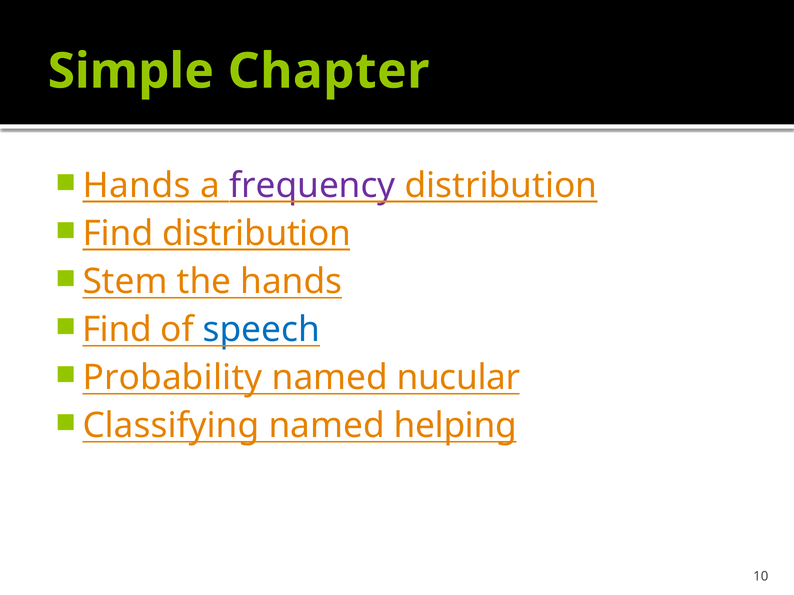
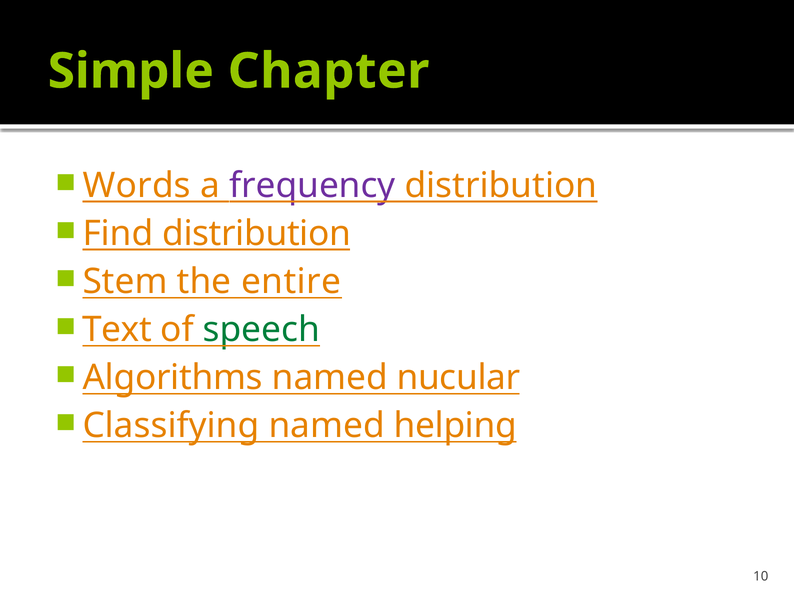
Hands: Hands -> Words (137, 186)
the hands: hands -> entire (291, 282)
Find: Find -> Text (117, 330)
speech colour: blue -> green (261, 330)
Probability: Probability -> Algorithms (173, 378)
